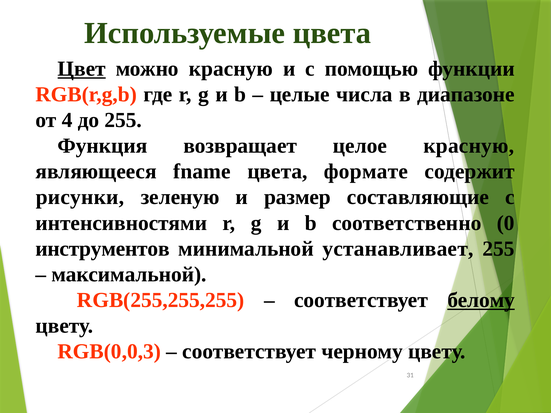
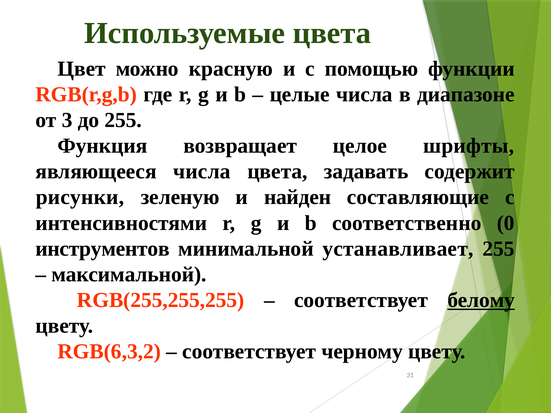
Цвет underline: present -> none (82, 69)
4: 4 -> 3 (67, 120)
целое красную: красную -> шрифты (469, 146)
являющееся fname: fname -> числа (202, 172)
формате: формате -> задавать (366, 172)
размер: размер -> найден (298, 197)
RGB(0,0,3: RGB(0,0,3 -> RGB(6,3,2 (109, 352)
